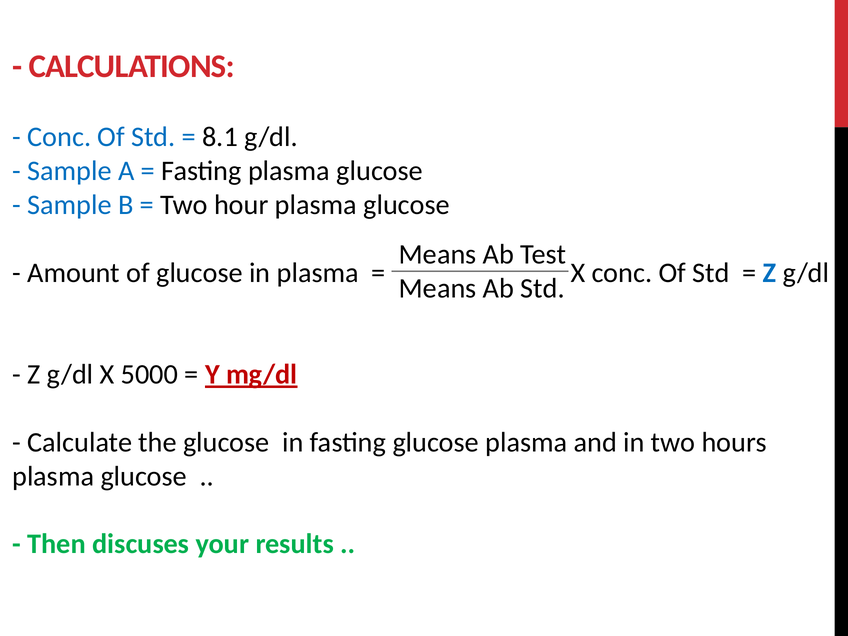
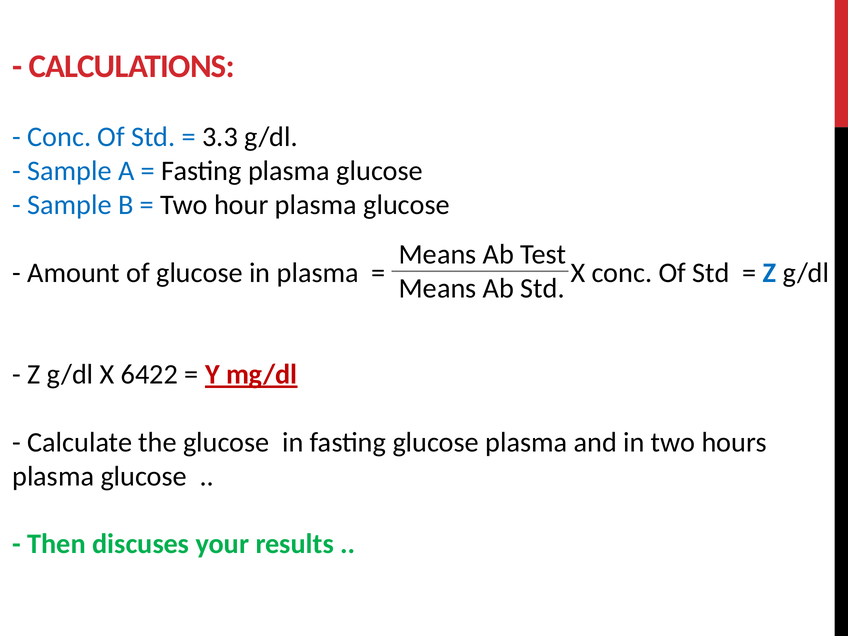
8.1: 8.1 -> 3.3 (220, 137)
5000: 5000 -> 6422 (149, 374)
